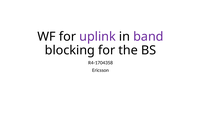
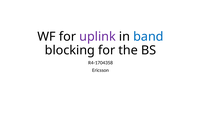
band colour: purple -> blue (148, 37)
